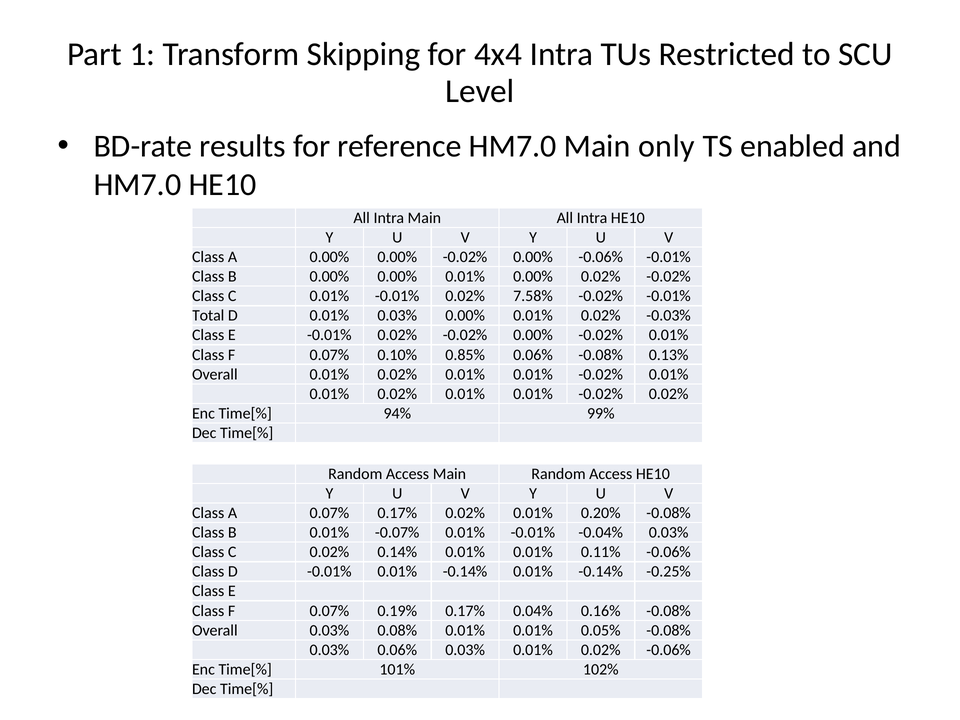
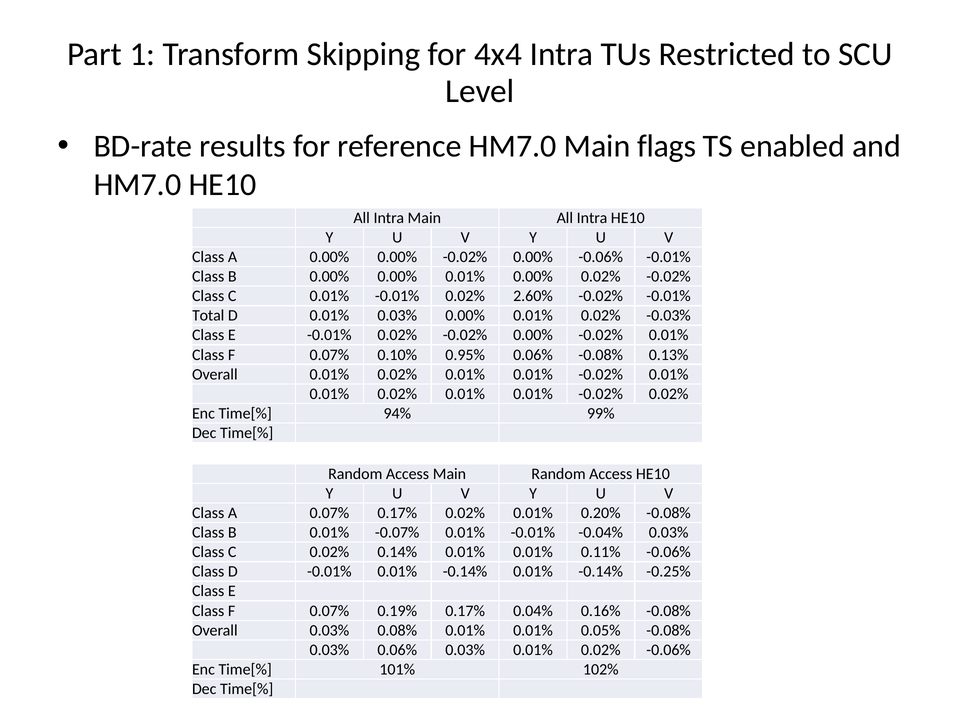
only: only -> flags (667, 146)
7.58%: 7.58% -> 2.60% (533, 296)
0.85%: 0.85% -> 0.95% (465, 355)
